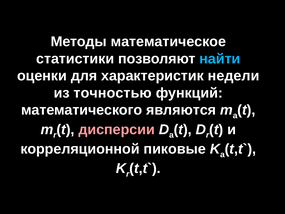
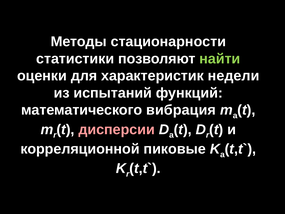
математическое: математическое -> стационарности (168, 42)
найти colour: light blue -> light green (220, 59)
точностью: точностью -> испытаний (113, 93)
являются: являются -> вибрация (181, 110)
